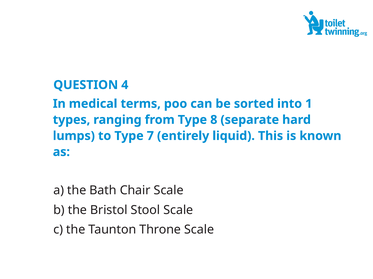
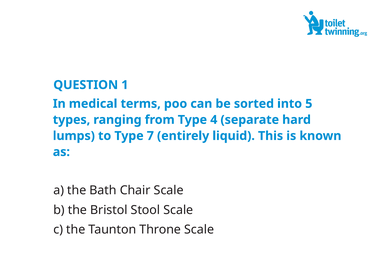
4: 4 -> 1 (125, 85)
1: 1 -> 5 (309, 104)
8: 8 -> 4 (214, 120)
